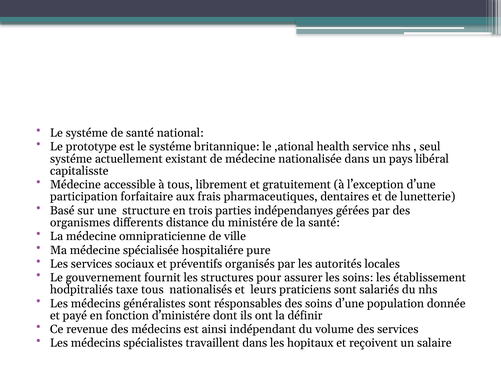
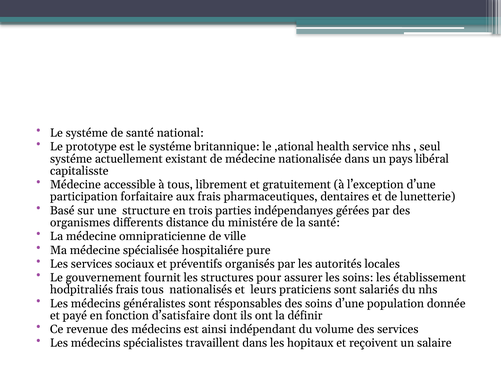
hodpitraliés taxe: taxe -> frais (127, 290)
d’ministére: d’ministére -> d’satisfaire (181, 315)
